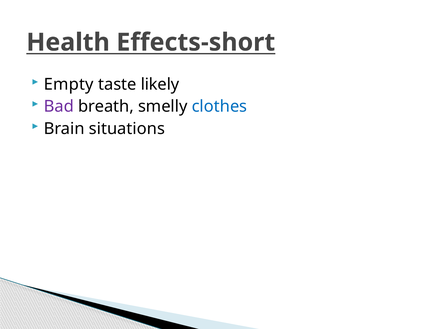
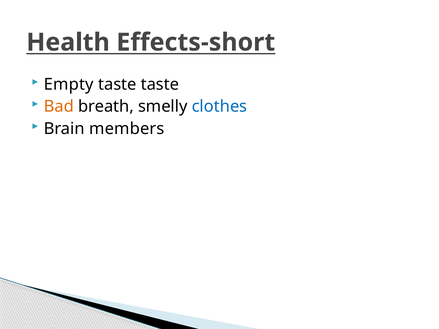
taste likely: likely -> taste (160, 84)
Bad colour: purple -> orange (59, 107)
situations: situations -> members (127, 129)
